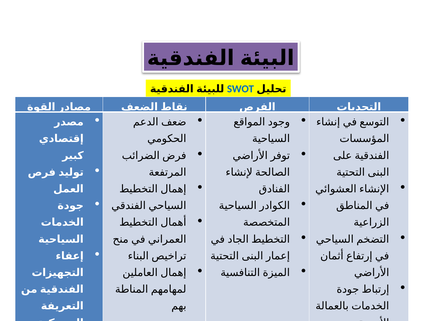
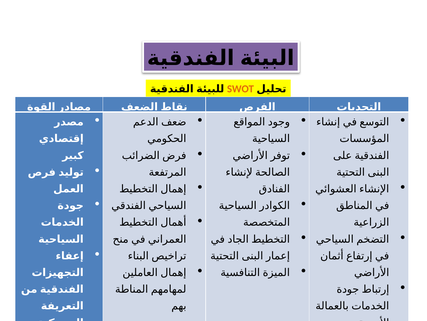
SWOT colour: blue -> orange (240, 89)
